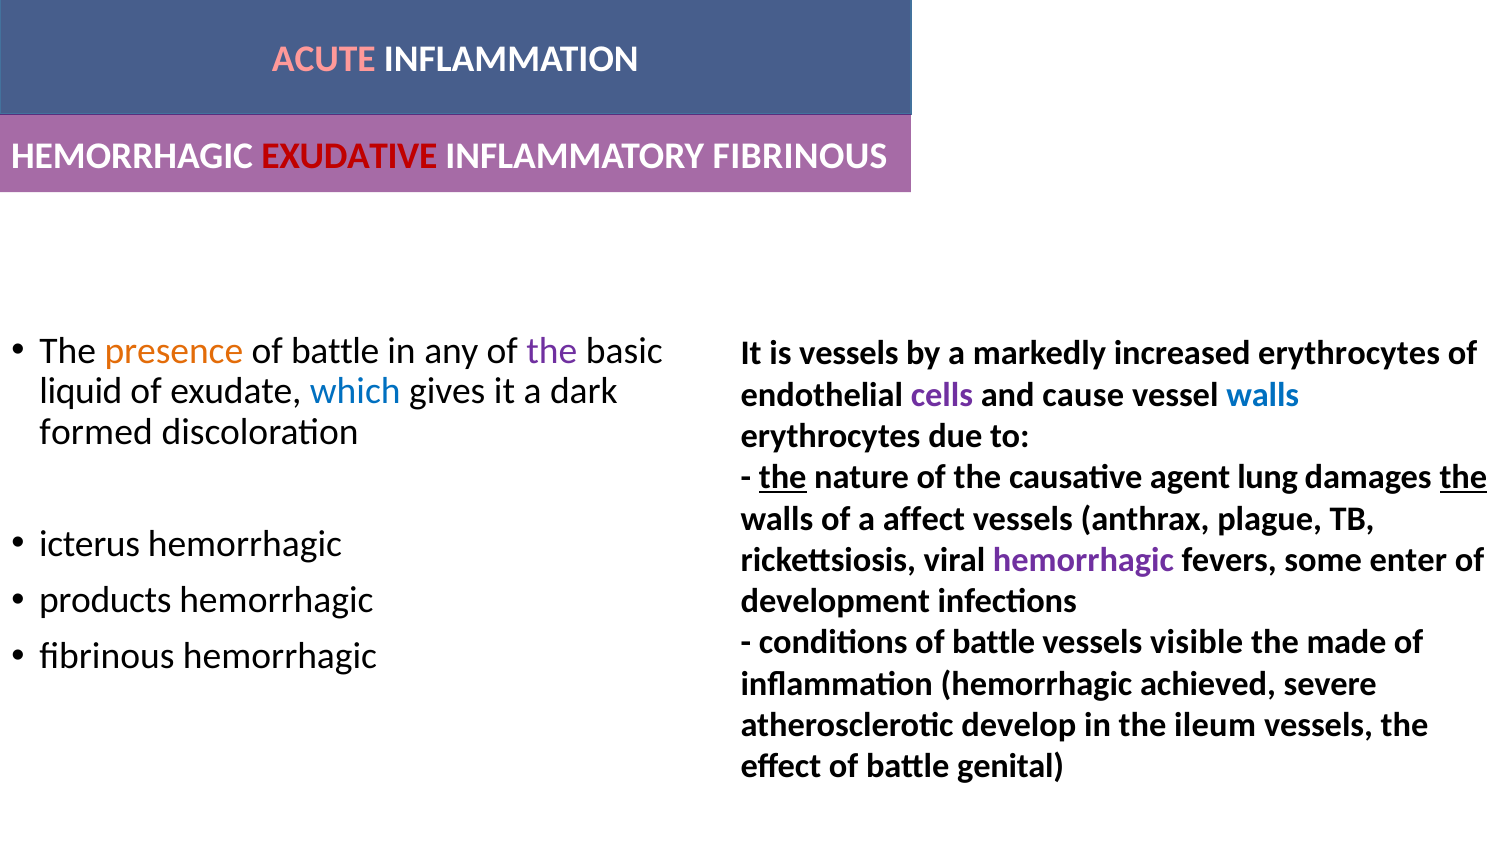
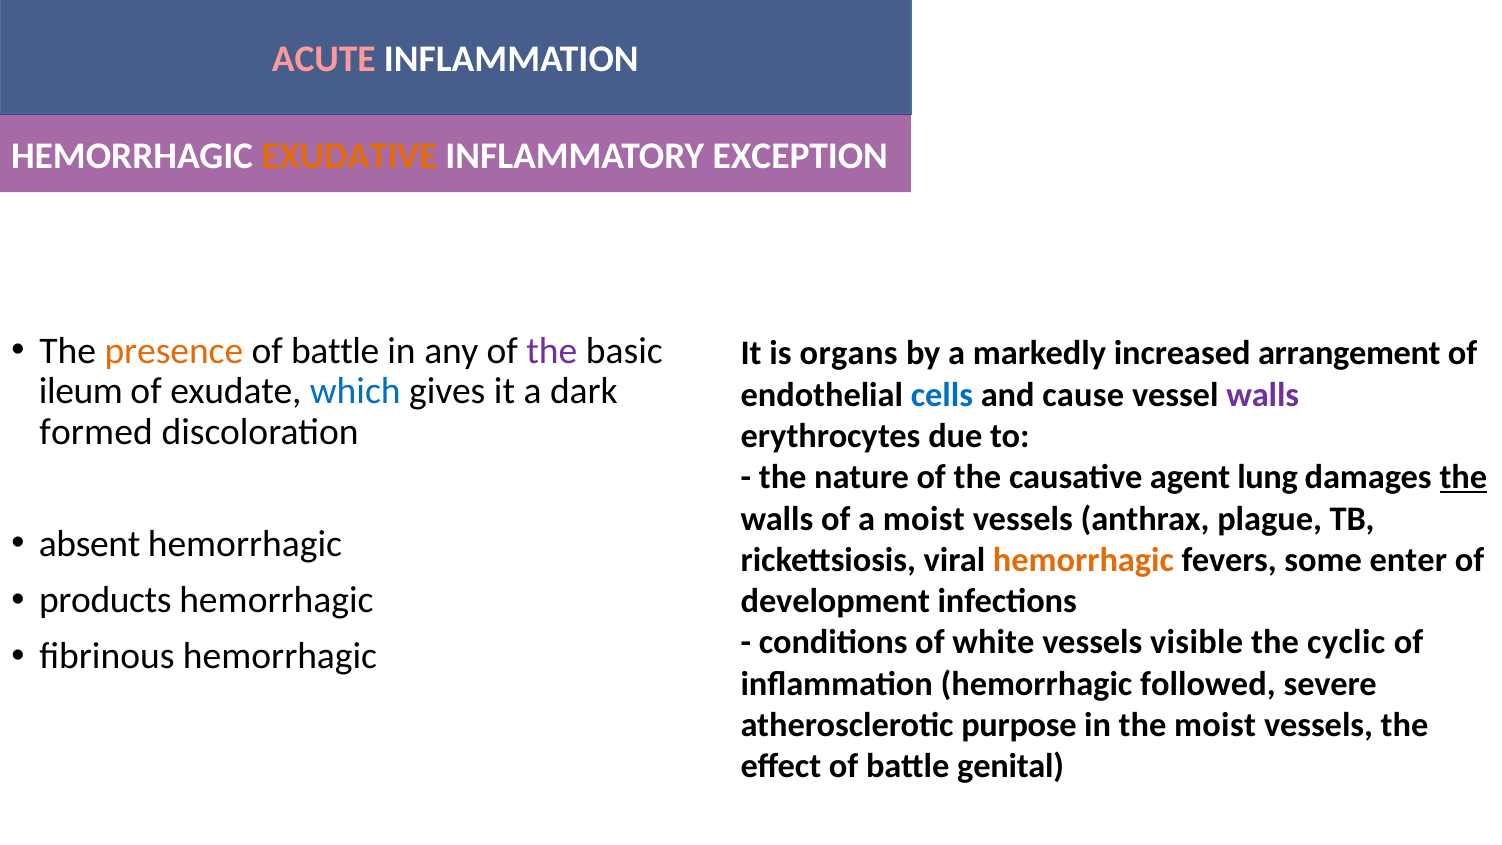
EXUDATIVE colour: red -> orange (349, 156)
INFLAMMATORY FIBRINOUS: FIBRINOUS -> EXCEPTION (800, 156)
is vessels: vessels -> organs (849, 353)
increased erythrocytes: erythrocytes -> arrangement (1349, 353)
liquid: liquid -> ileum (81, 391)
cells colour: purple -> blue (942, 395)
walls colour: blue -> purple (1263, 395)
the underline: present -> none (783, 477)
a affect: affect -> moist (924, 519)
icterus: icterus -> absent (90, 544)
hemorrhagic colour: purple -> orange (1083, 560)
conditions of battle: battle -> white (993, 642)
made: made -> cyclic (1346, 642)
achieved: achieved -> followed (1208, 684)
develop: develop -> purpose (1019, 725)
the ileum: ileum -> moist (1215, 725)
